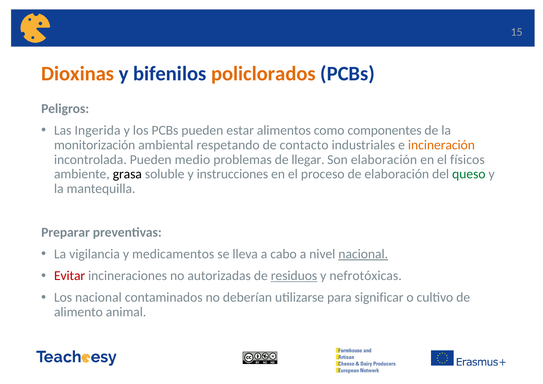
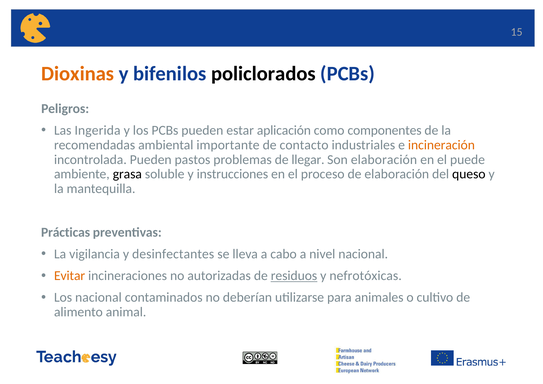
policlorados colour: orange -> black (263, 74)
alimentos: alimentos -> aplicación (284, 130)
monitorización: monitorización -> recomendadas (95, 145)
respetando: respetando -> importante (228, 145)
medio: medio -> pastos (193, 160)
físicos: físicos -> puede (467, 160)
queso colour: green -> black (469, 174)
Preparar: Preparar -> Prácticas (66, 232)
medicamentos: medicamentos -> desinfectantes (173, 254)
nacional underline: present -> none (363, 254)
Evitar colour: red -> orange (70, 276)
significar: significar -> animales (379, 297)
